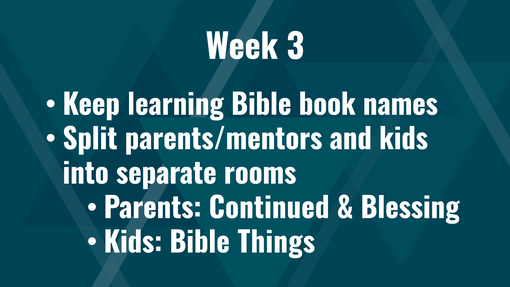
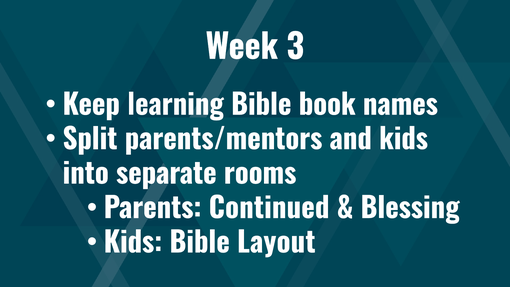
Things: Things -> Layout (276, 243)
